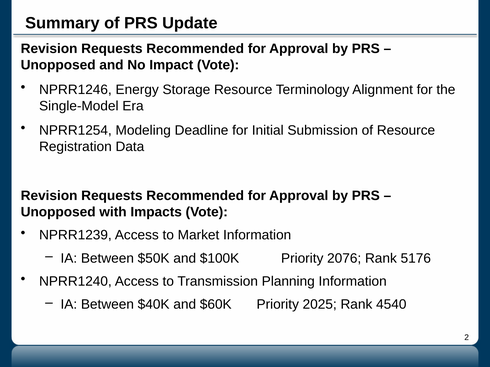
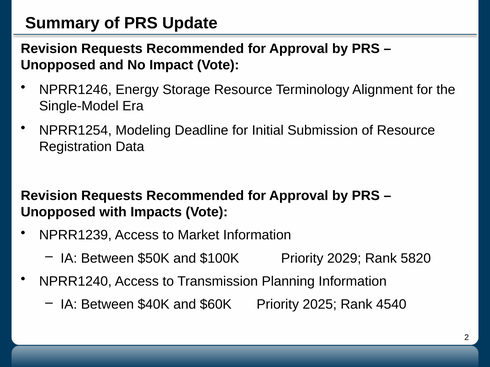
2076: 2076 -> 2029 (344, 259)
5176: 5176 -> 5820 (416, 259)
